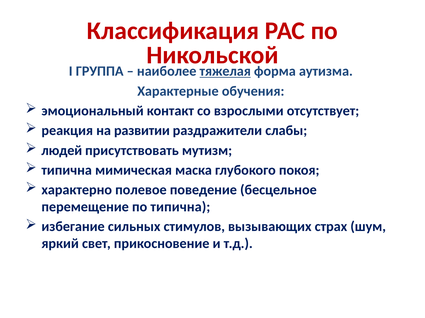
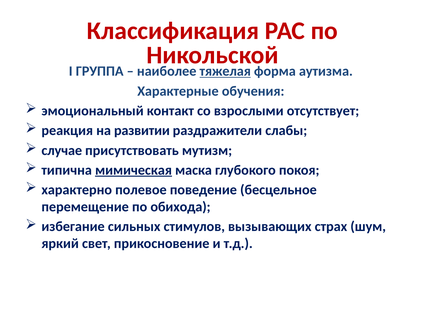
людей: людей -> случае (62, 151)
мимическая underline: none -> present (133, 171)
по типична: типична -> обихода (180, 207)
